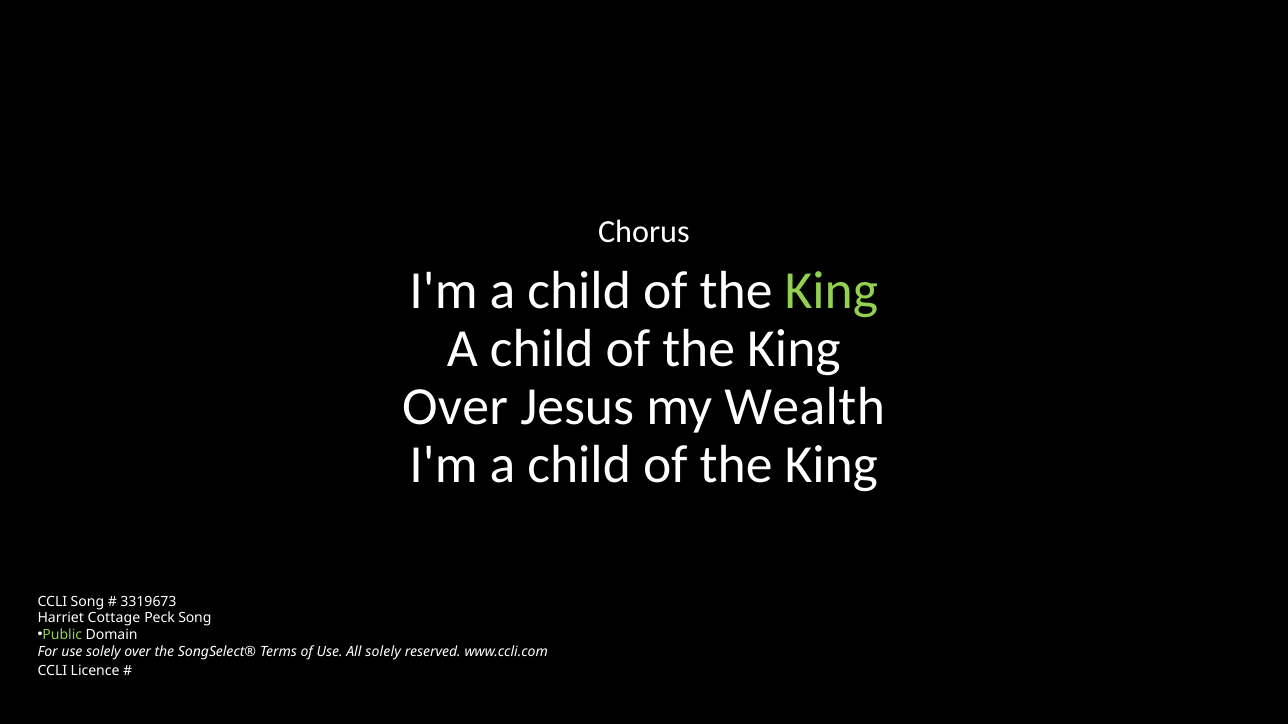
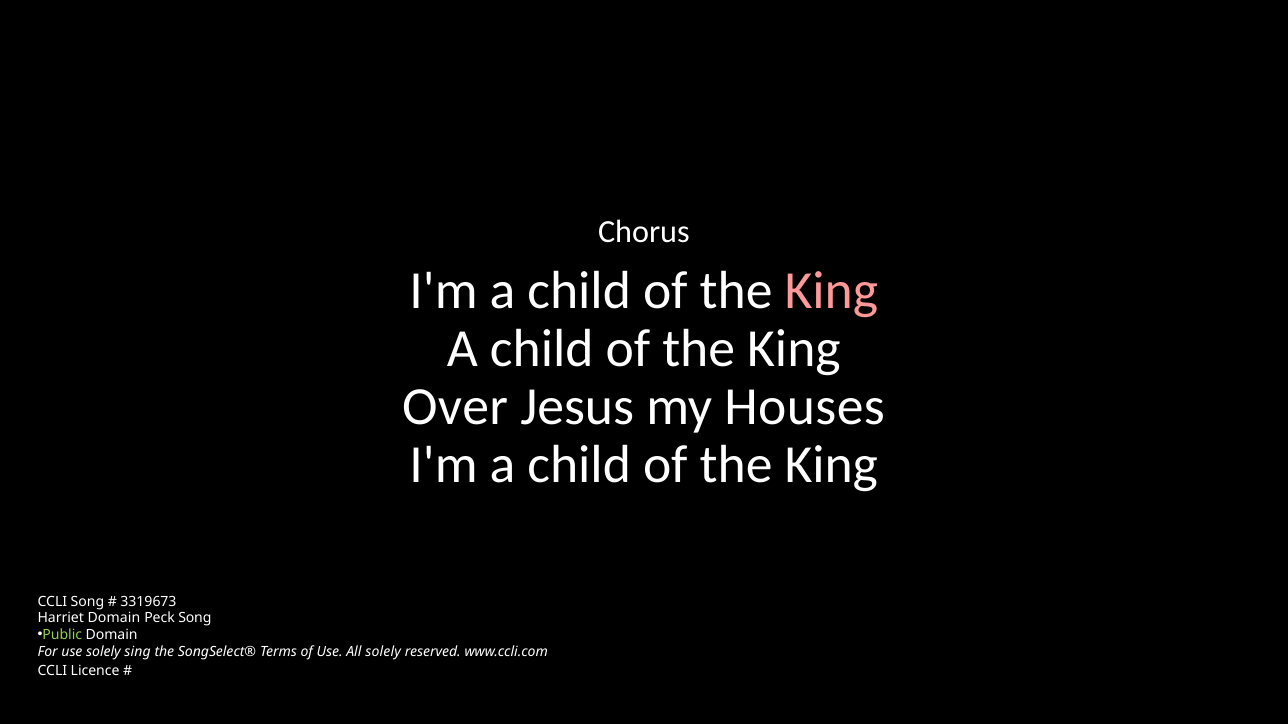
King colour: light green -> pink (831, 291)
Wealth: Wealth -> Houses (805, 407)
Harriet Cottage: Cottage -> Domain (114, 619)
solely over: over -> sing (138, 652)
